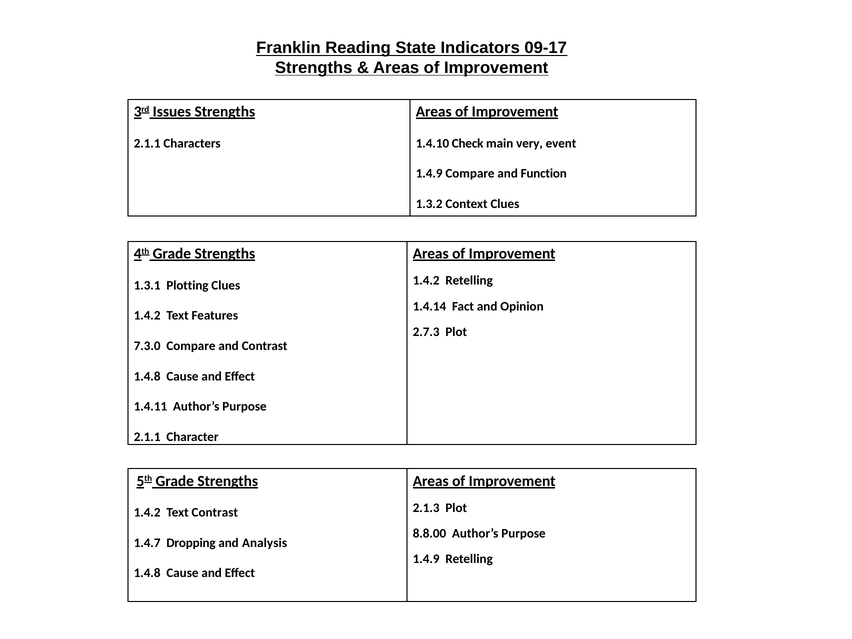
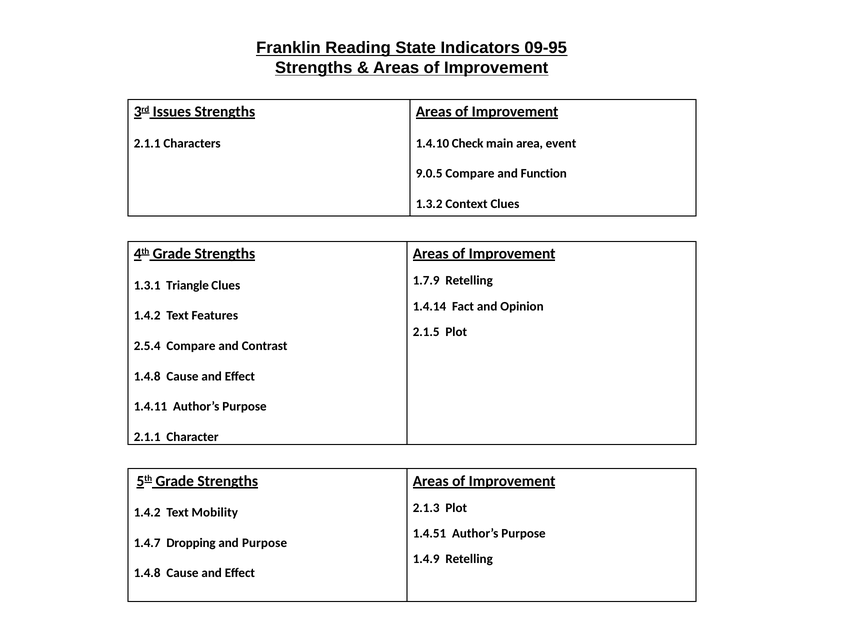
09-17: 09-17 -> 09-95 (546, 48)
very: very -> area (530, 143)
1.4.9: 1.4.9 -> 9.0.5 (429, 174)
1.4.2: 1.4.2 -> 1.7.9 (426, 281)
Plotting: Plotting -> Triangle (188, 285)
2.7.3: 2.7.3 -> 2.1.5 (426, 332)
7.3.0: 7.3.0 -> 2.5.4 (147, 346)
Text Contrast: Contrast -> Mobility (215, 513)
8.8.00: 8.8.00 -> 1.4.51 (429, 533)
and Analysis: Analysis -> Purpose (265, 543)
